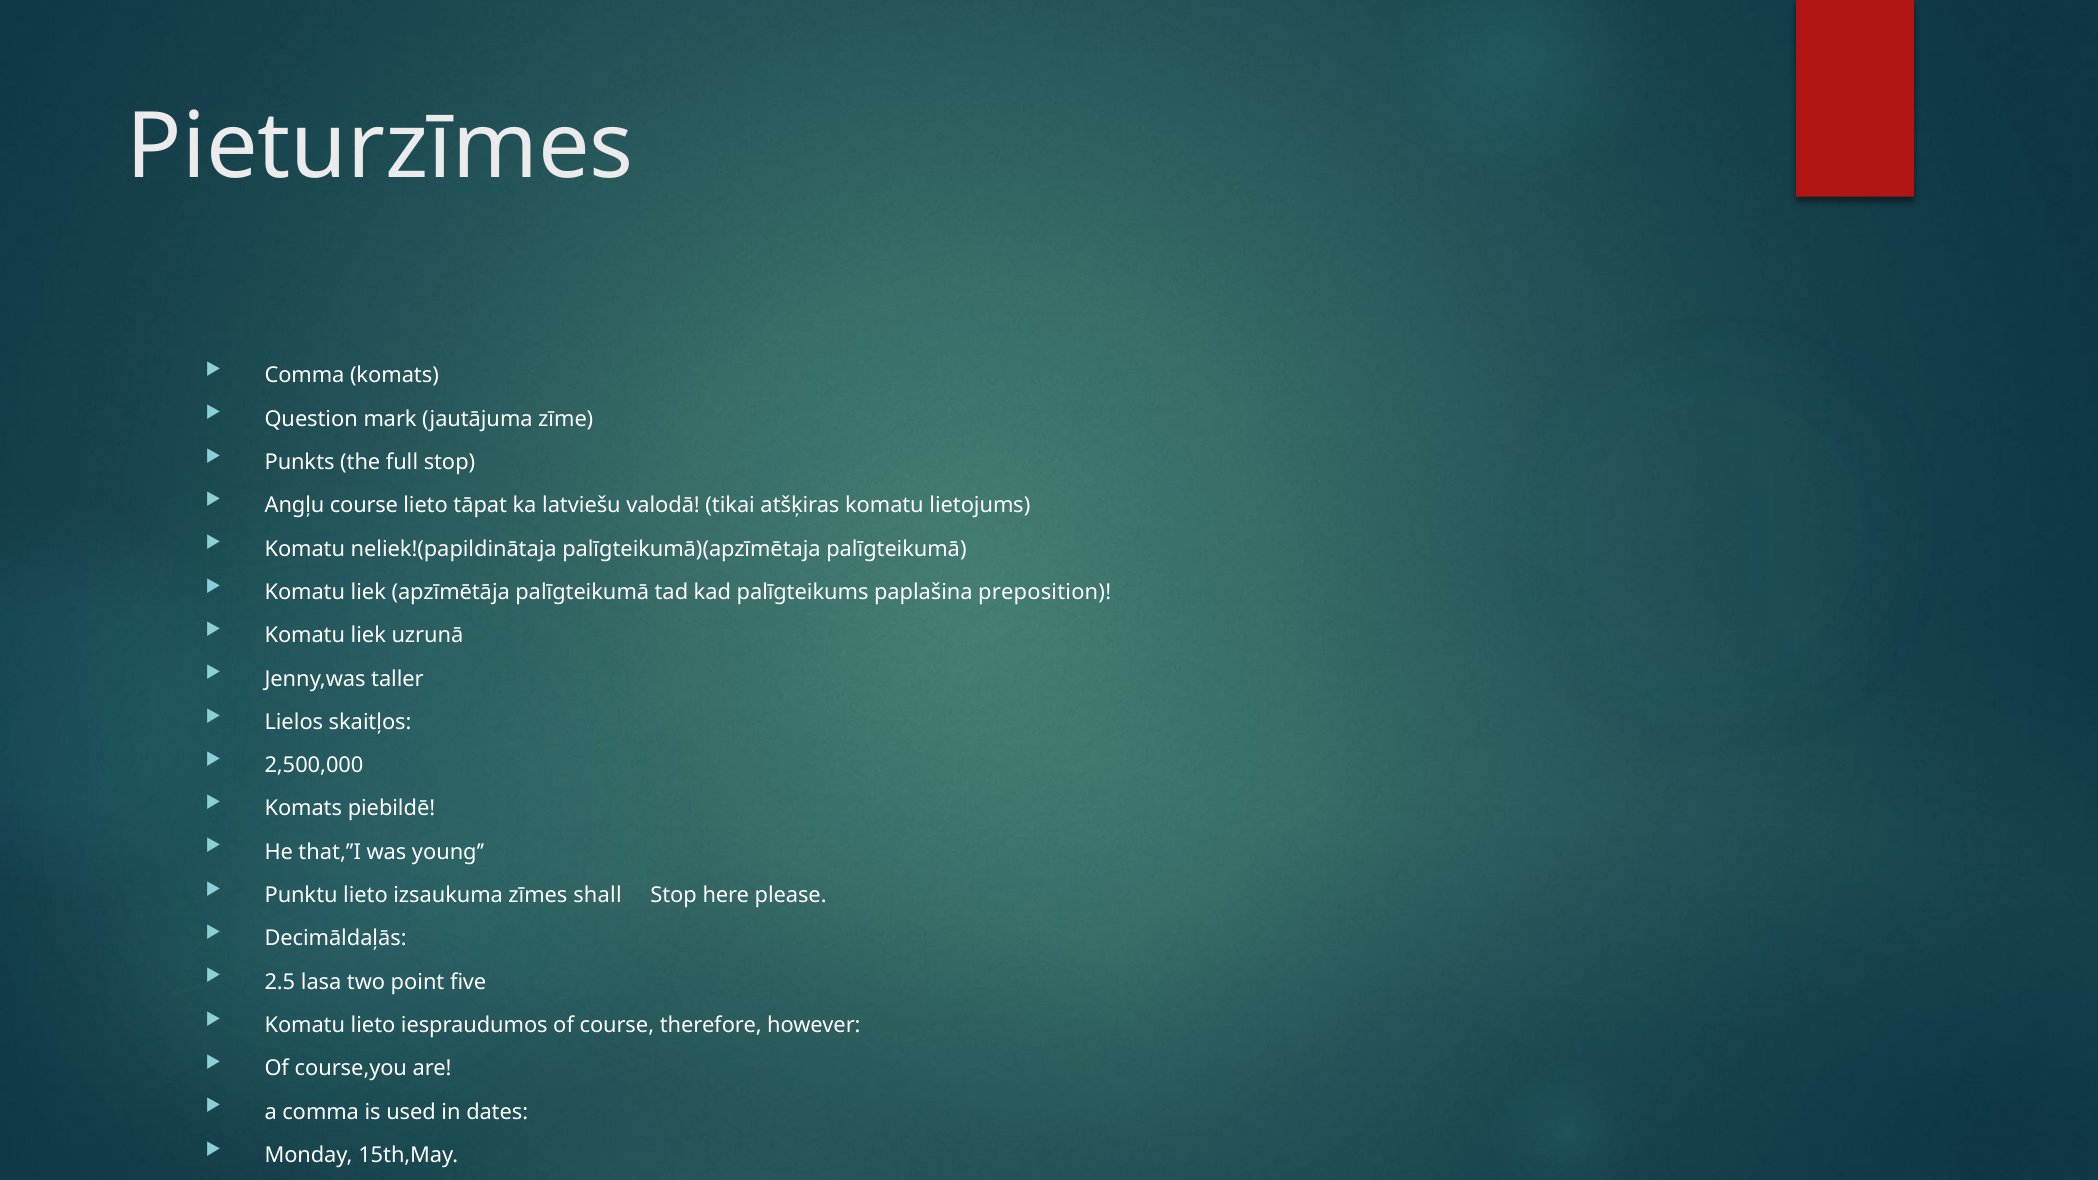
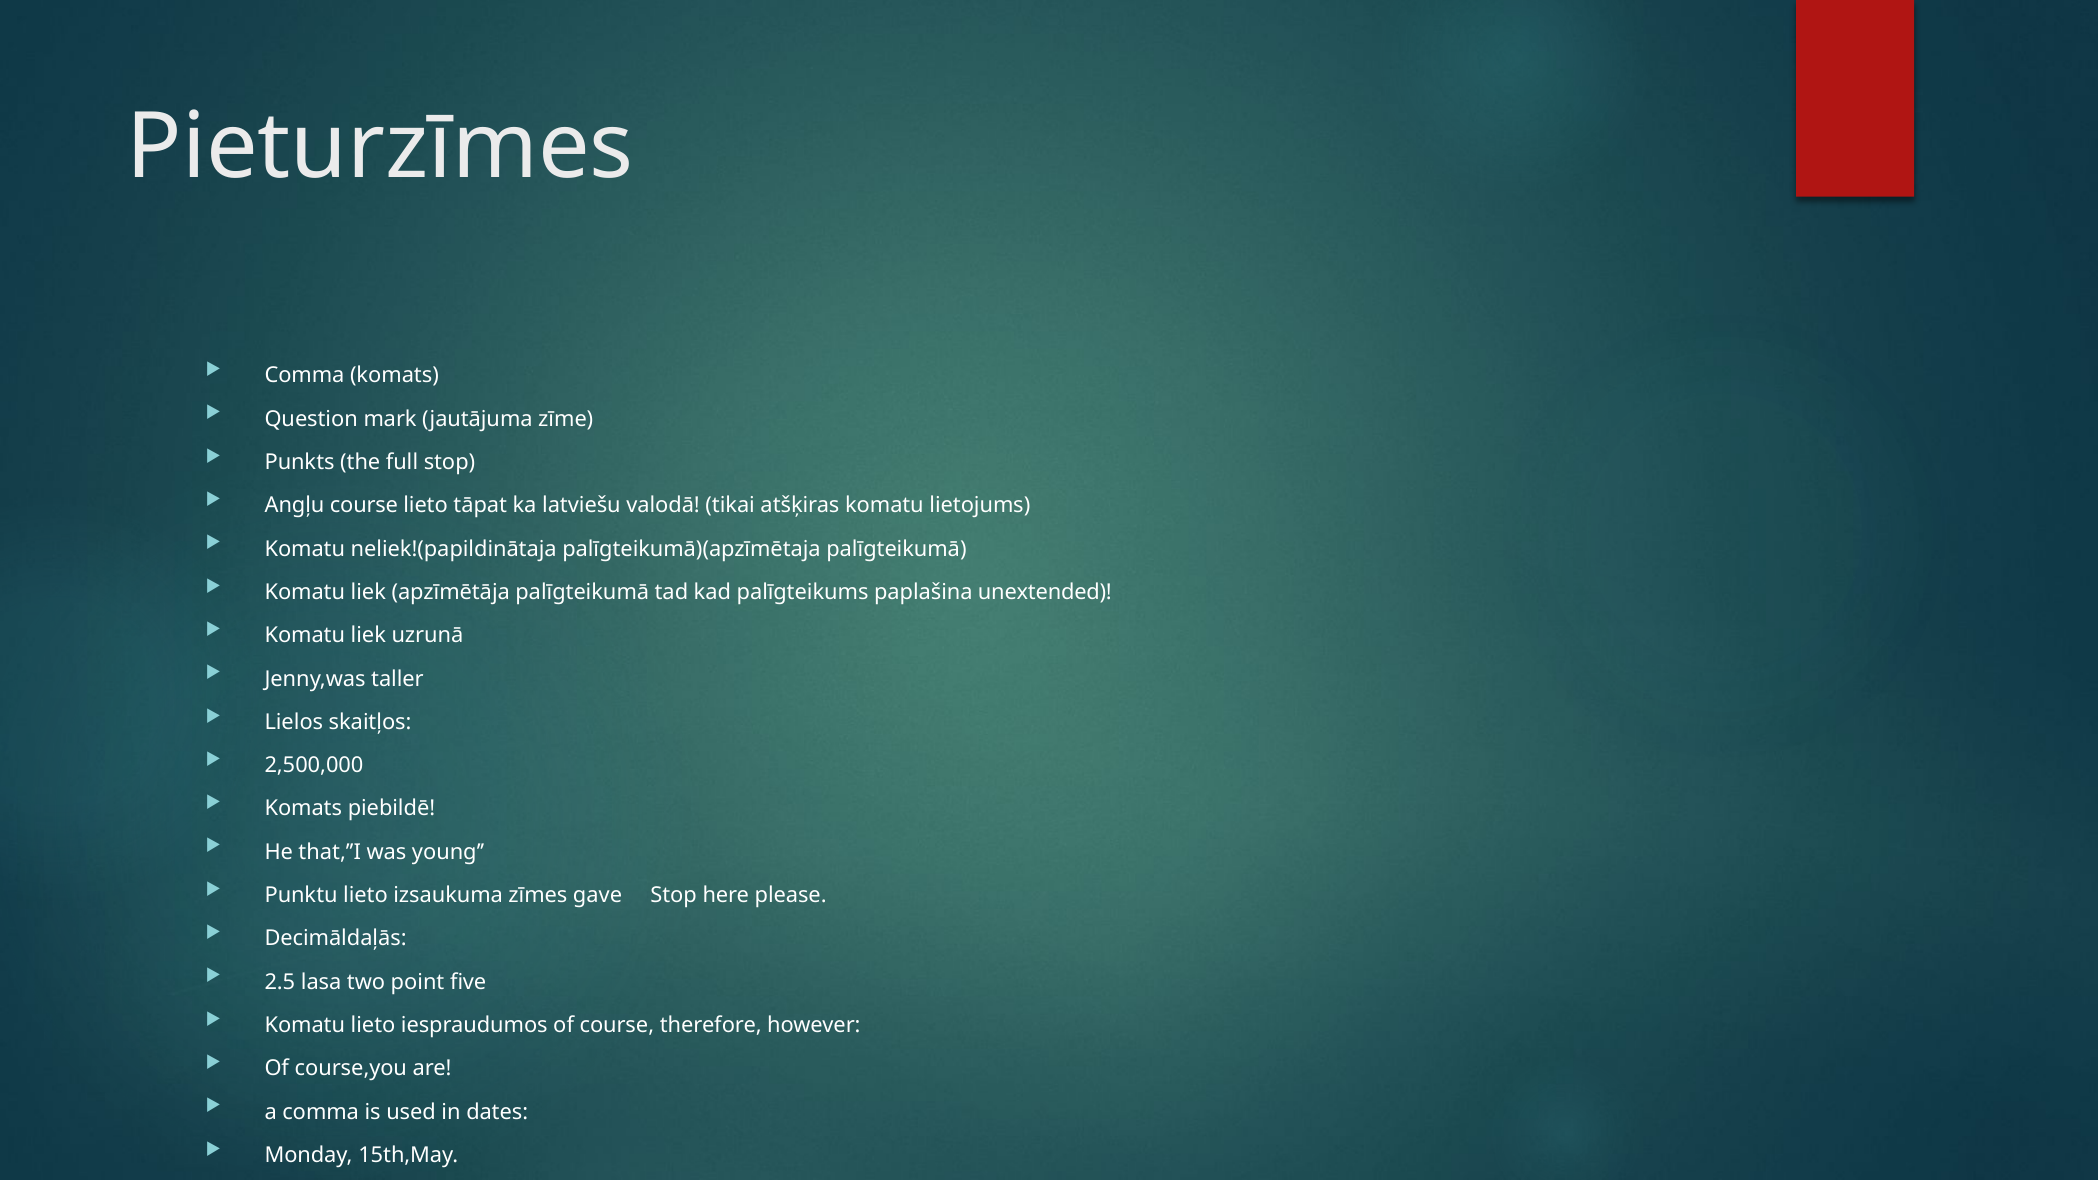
preposition: preposition -> unextended (1045, 592)
shall: shall -> gave (598, 895)
